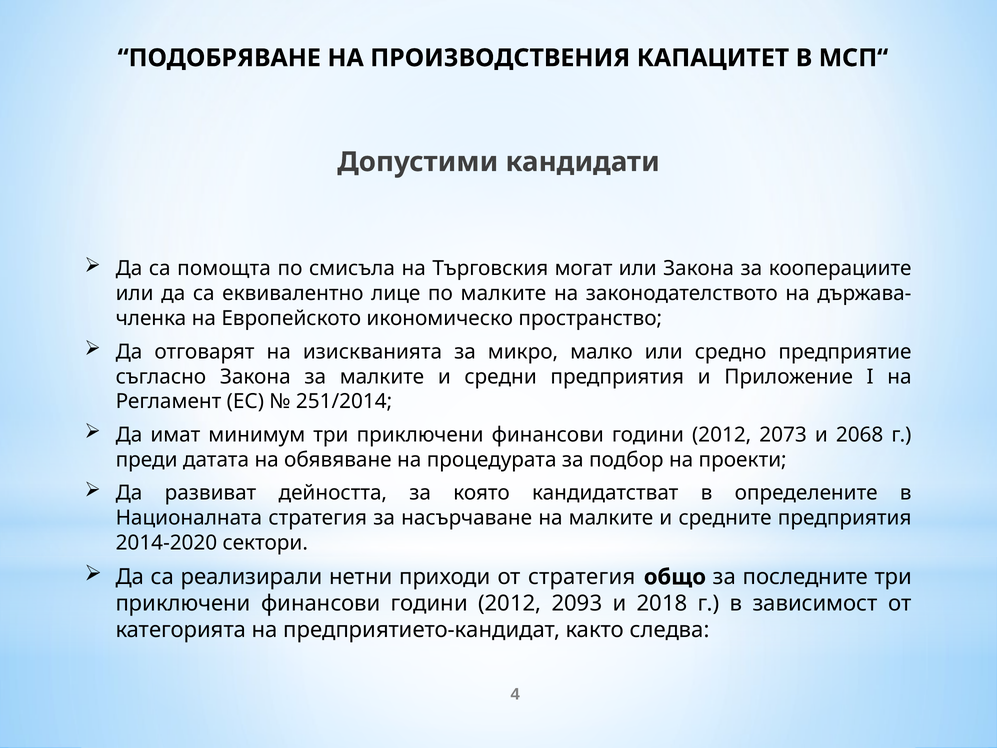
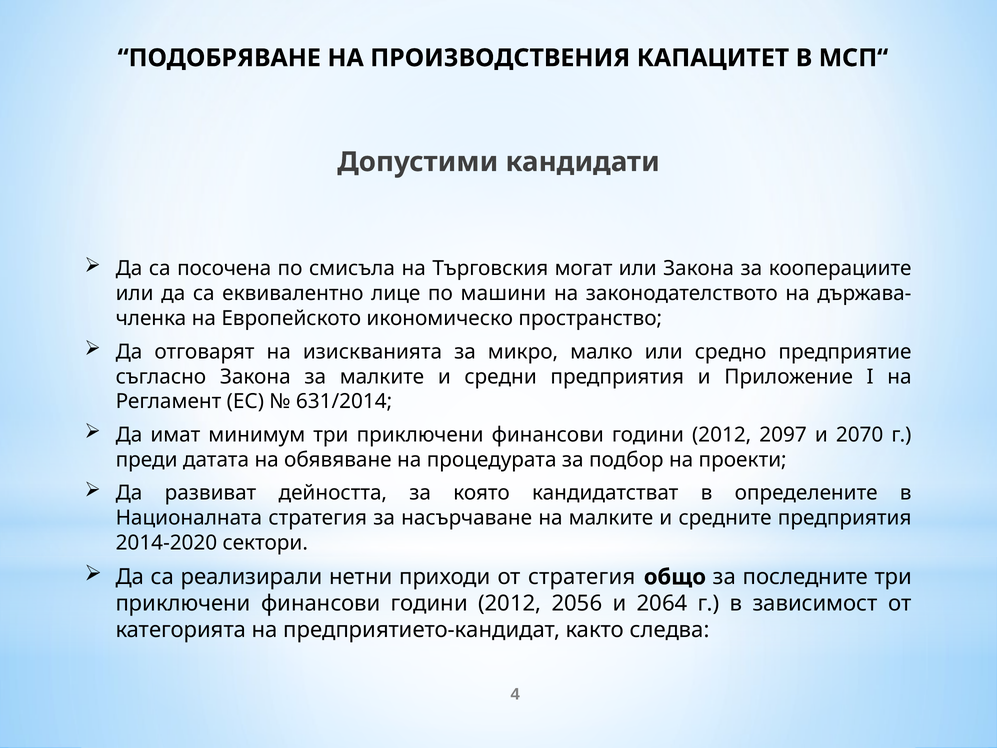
помощта: помощта -> посочена (224, 269)
по малките: малките -> машини (503, 293)
251/2014: 251/2014 -> 631/2014 (344, 401)
2073: 2073 -> 2097 (783, 435)
2068: 2068 -> 2070 (860, 435)
2093: 2093 -> 2056 (577, 603)
2018: 2018 -> 2064 (662, 603)
